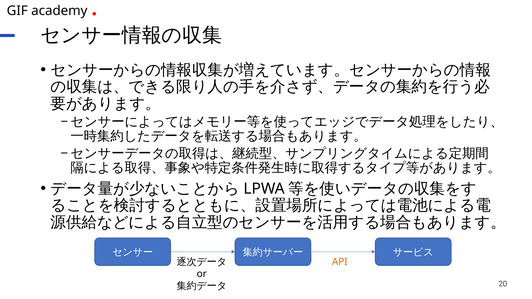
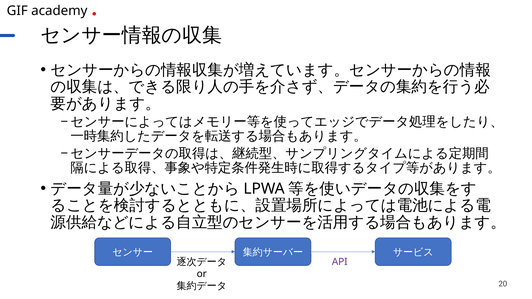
API colour: orange -> purple (340, 262)
